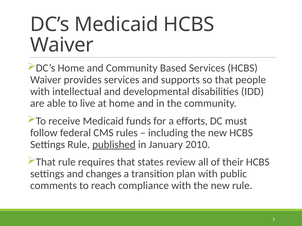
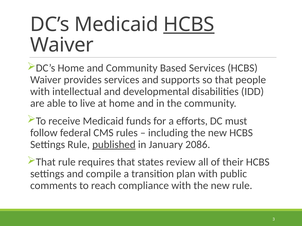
HCBS underline: none -> present (189, 25)
2010: 2010 -> 2086 (198, 145)
changes: changes -> compile (104, 174)
